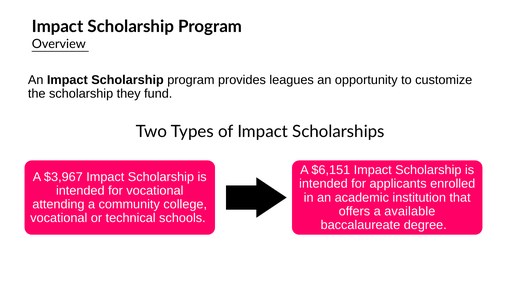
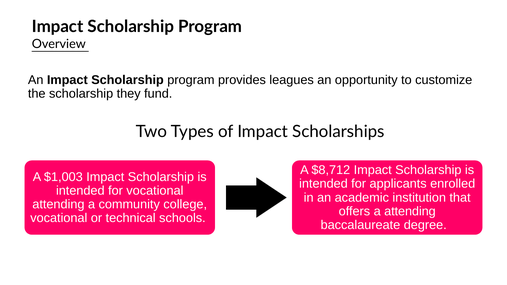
$6,151: $6,151 -> $8,712 (331, 170)
$3,967: $3,967 -> $1,003 (63, 177)
a available: available -> attending (410, 211)
